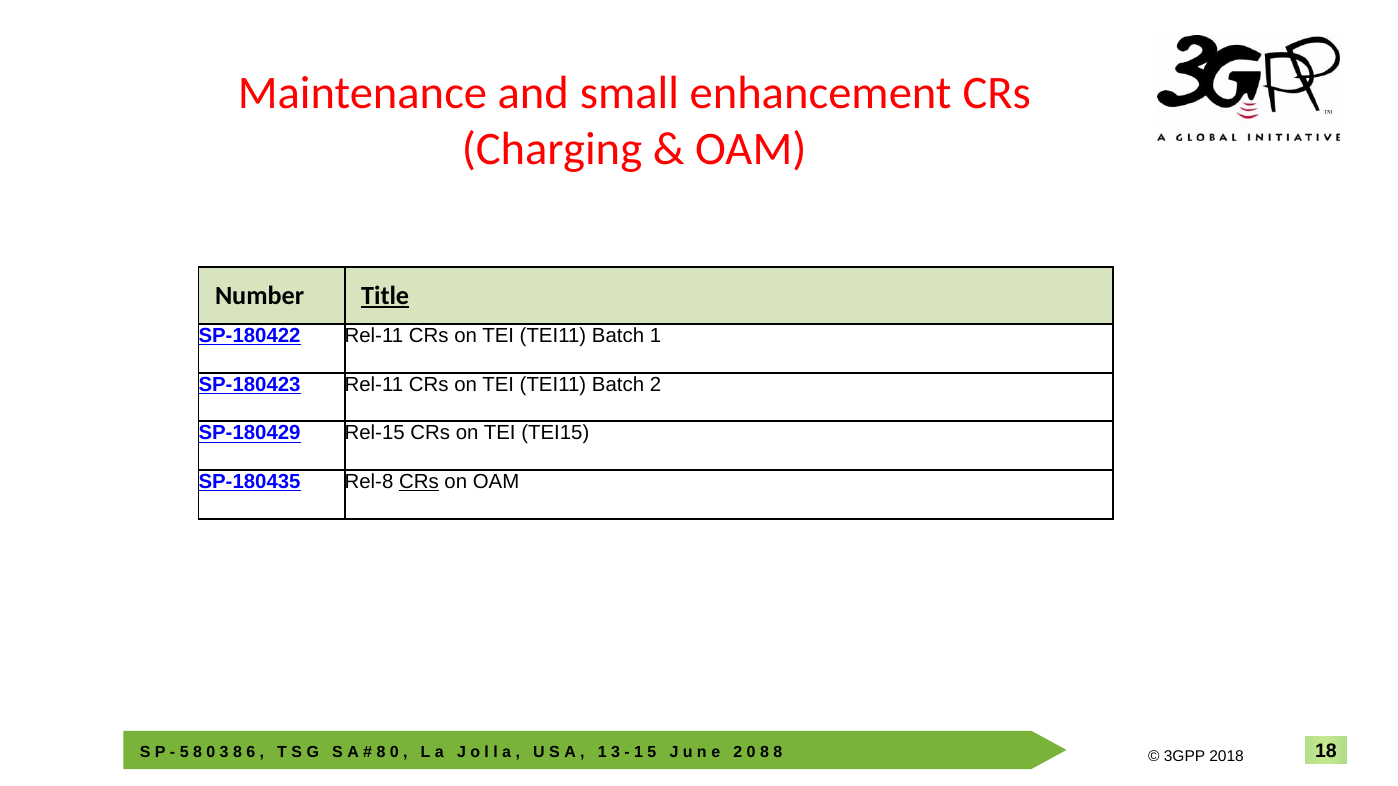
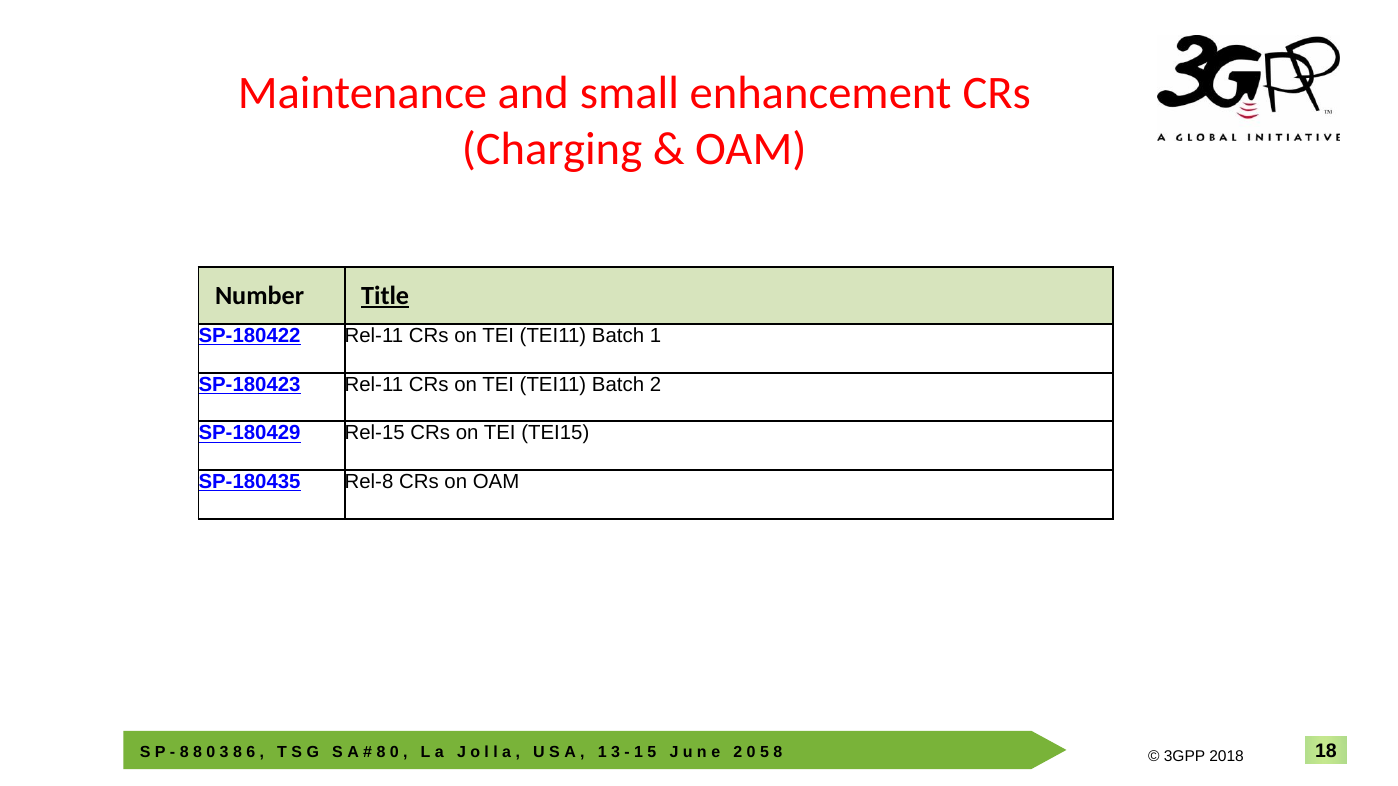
CRs underline: present -> none (419, 482)
5: 5 -> 8 (184, 752)
8: 8 -> 5 (764, 752)
